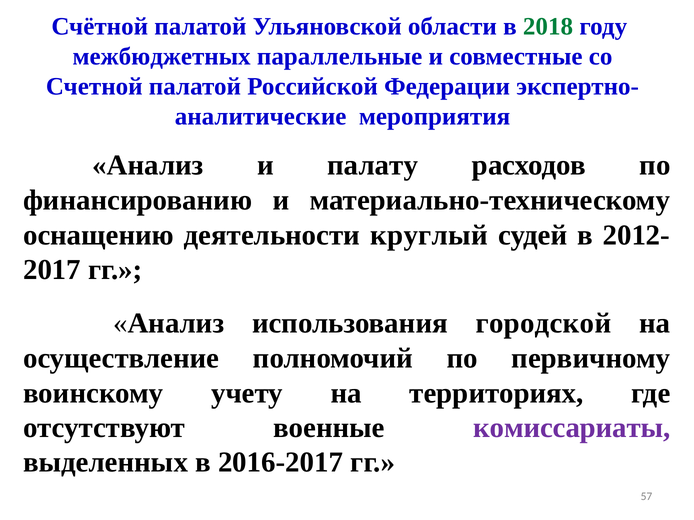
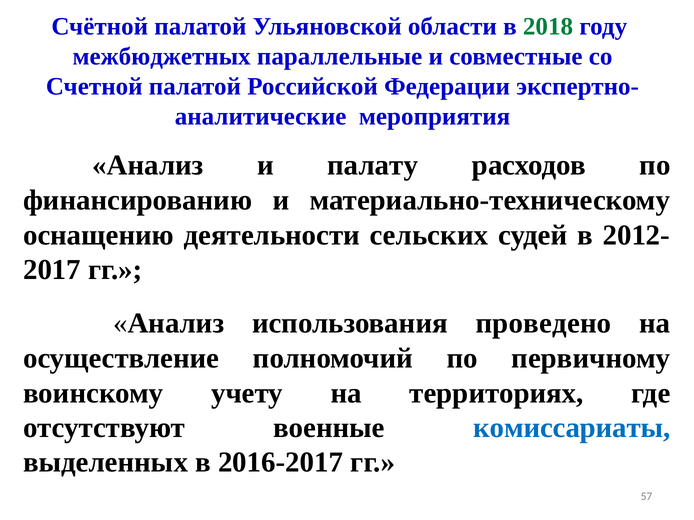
круглый: круглый -> сельских (429, 235)
городской: городской -> проведено (544, 324)
комиссариаты colour: purple -> blue (572, 428)
